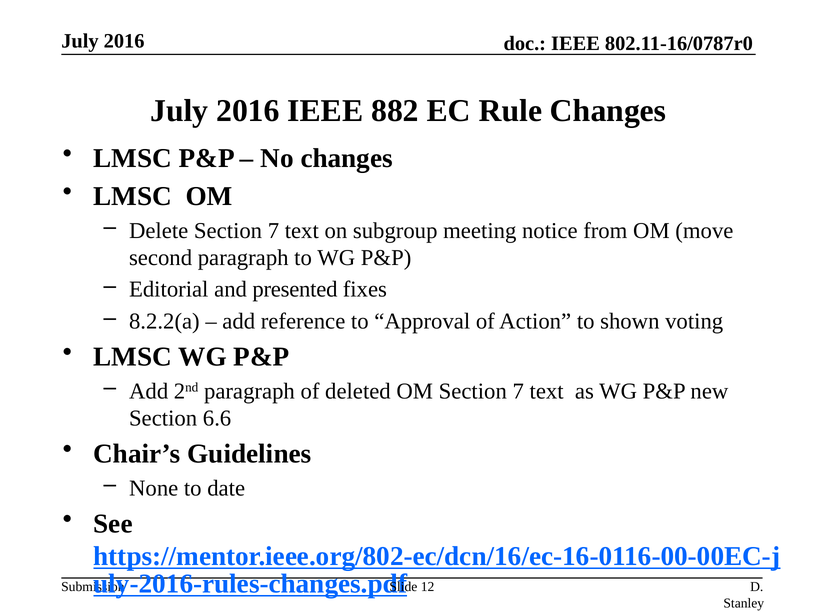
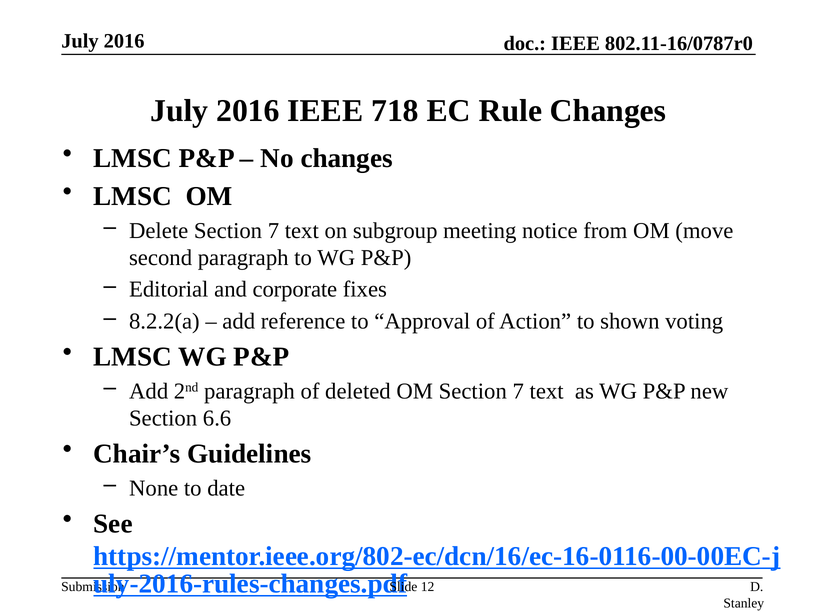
882: 882 -> 718 (395, 111)
presented: presented -> corporate (295, 290)
